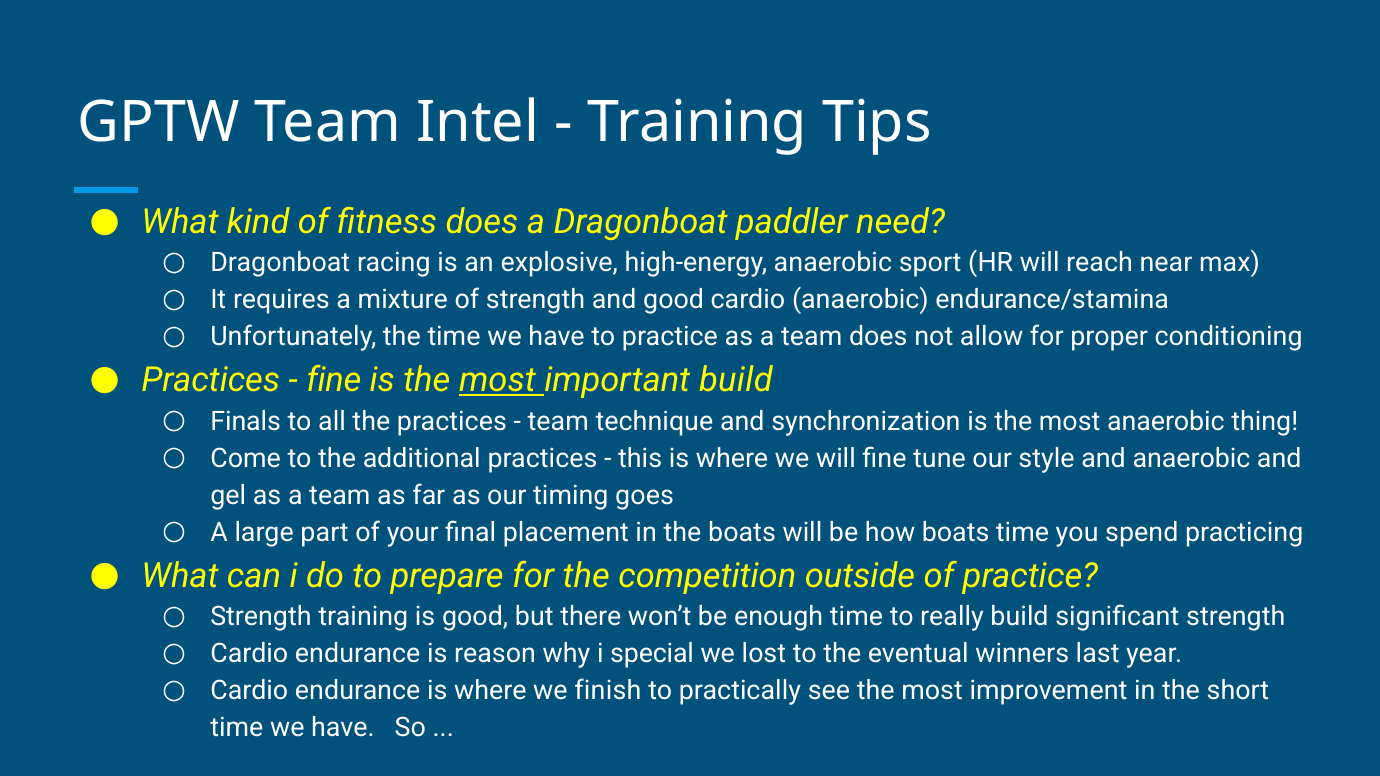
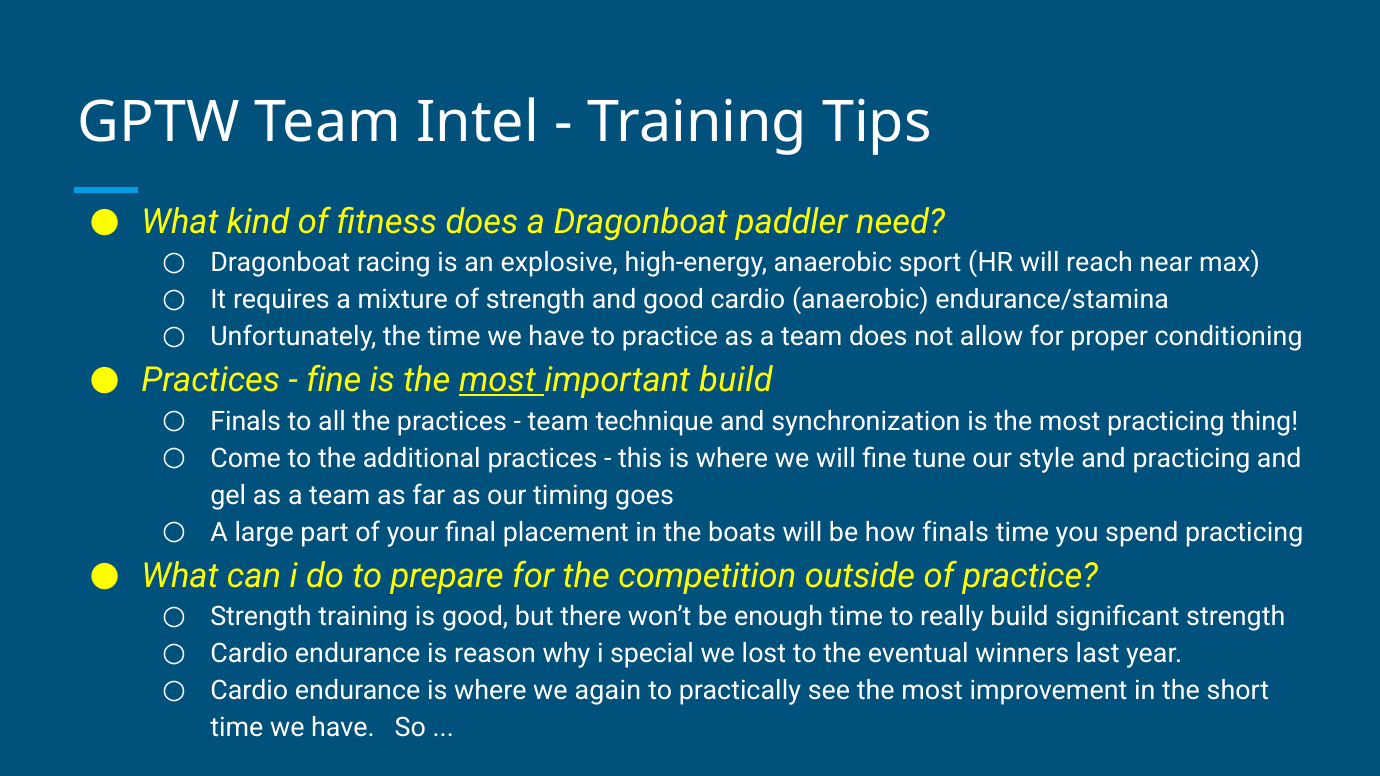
most anaerobic: anaerobic -> practicing (1166, 421)
and anaerobic: anaerobic -> practicing (1191, 458)
how boats: boats -> finals (956, 532)
finish: finish -> again (608, 691)
